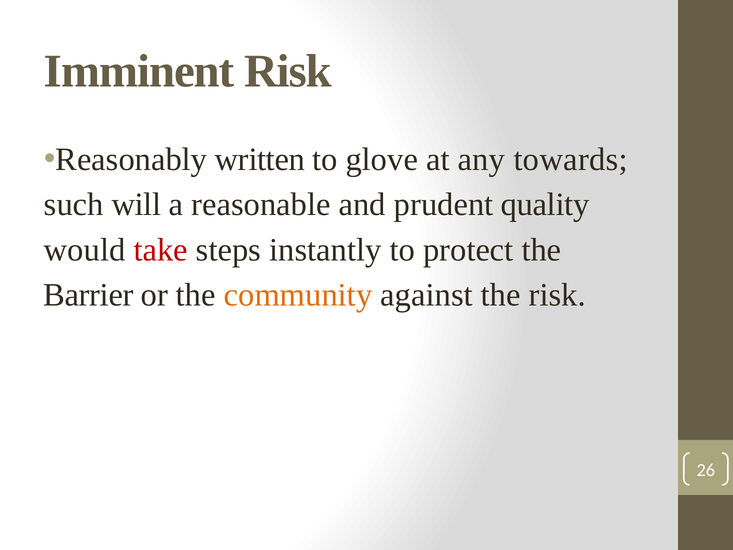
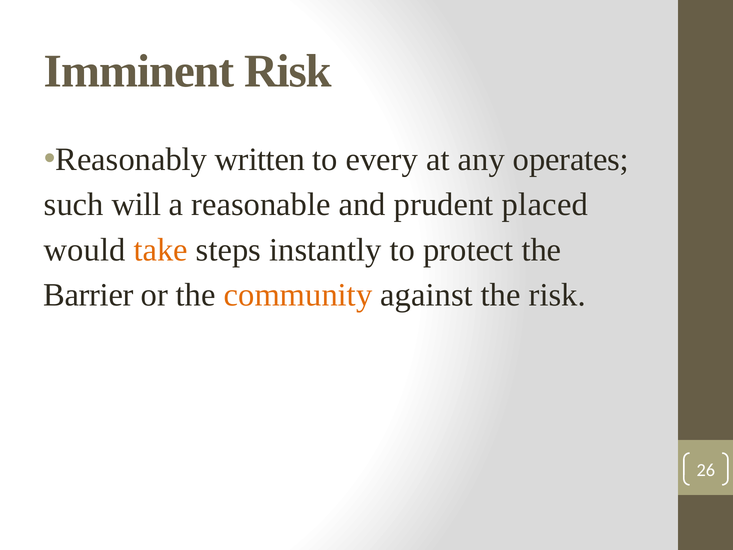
glove: glove -> every (382, 160)
towards: towards -> operates (571, 160)
quality: quality -> placed (545, 205)
take colour: red -> orange (161, 250)
